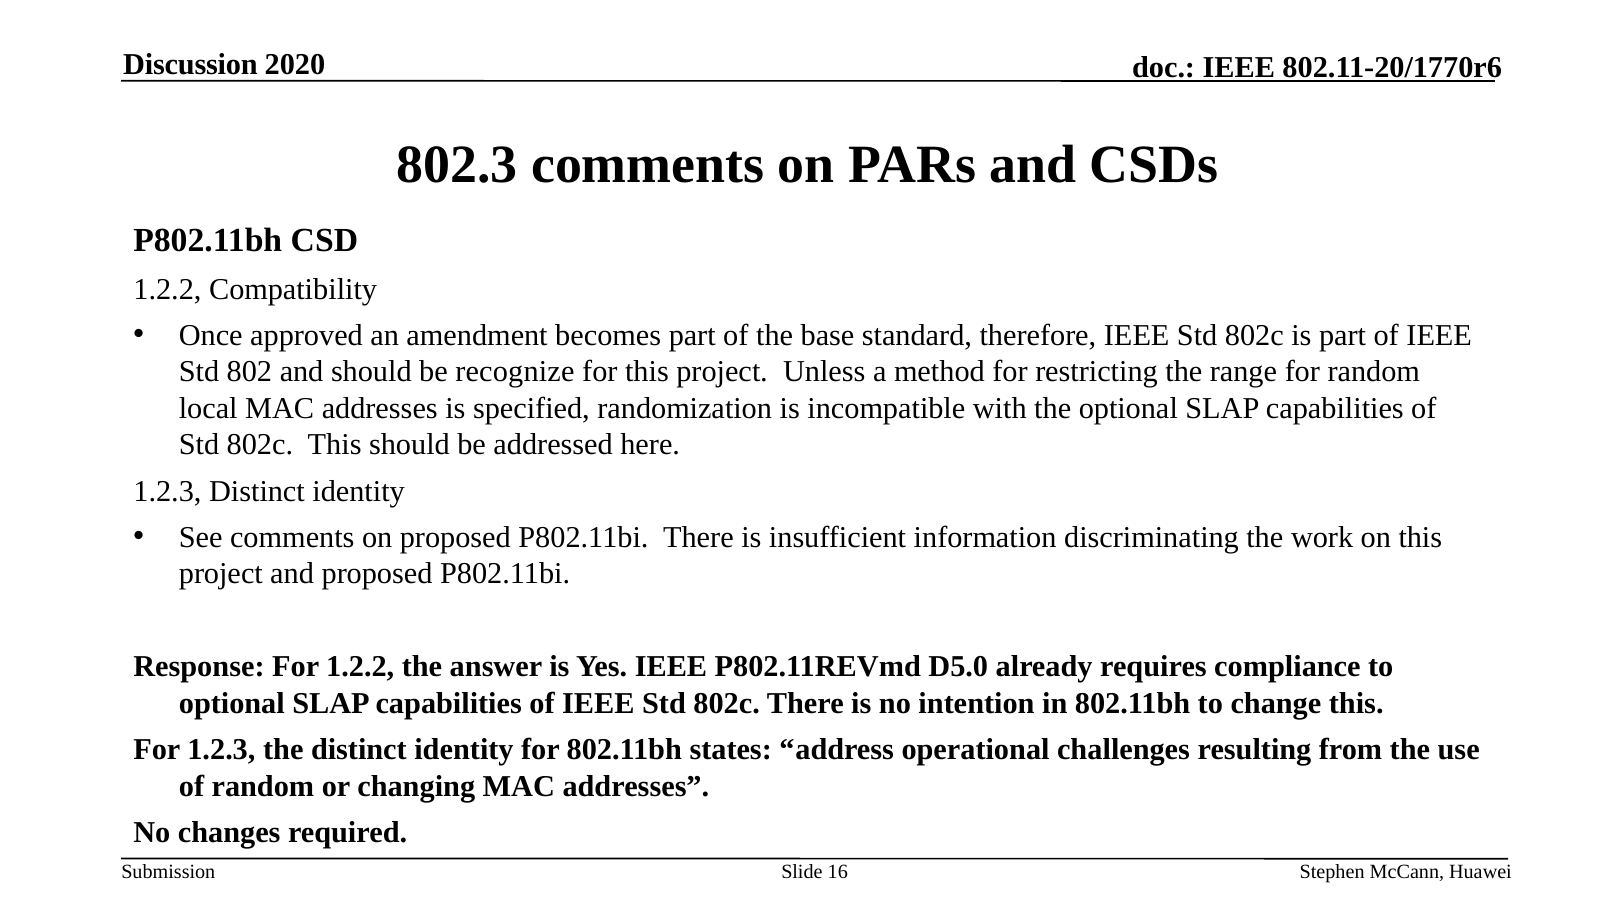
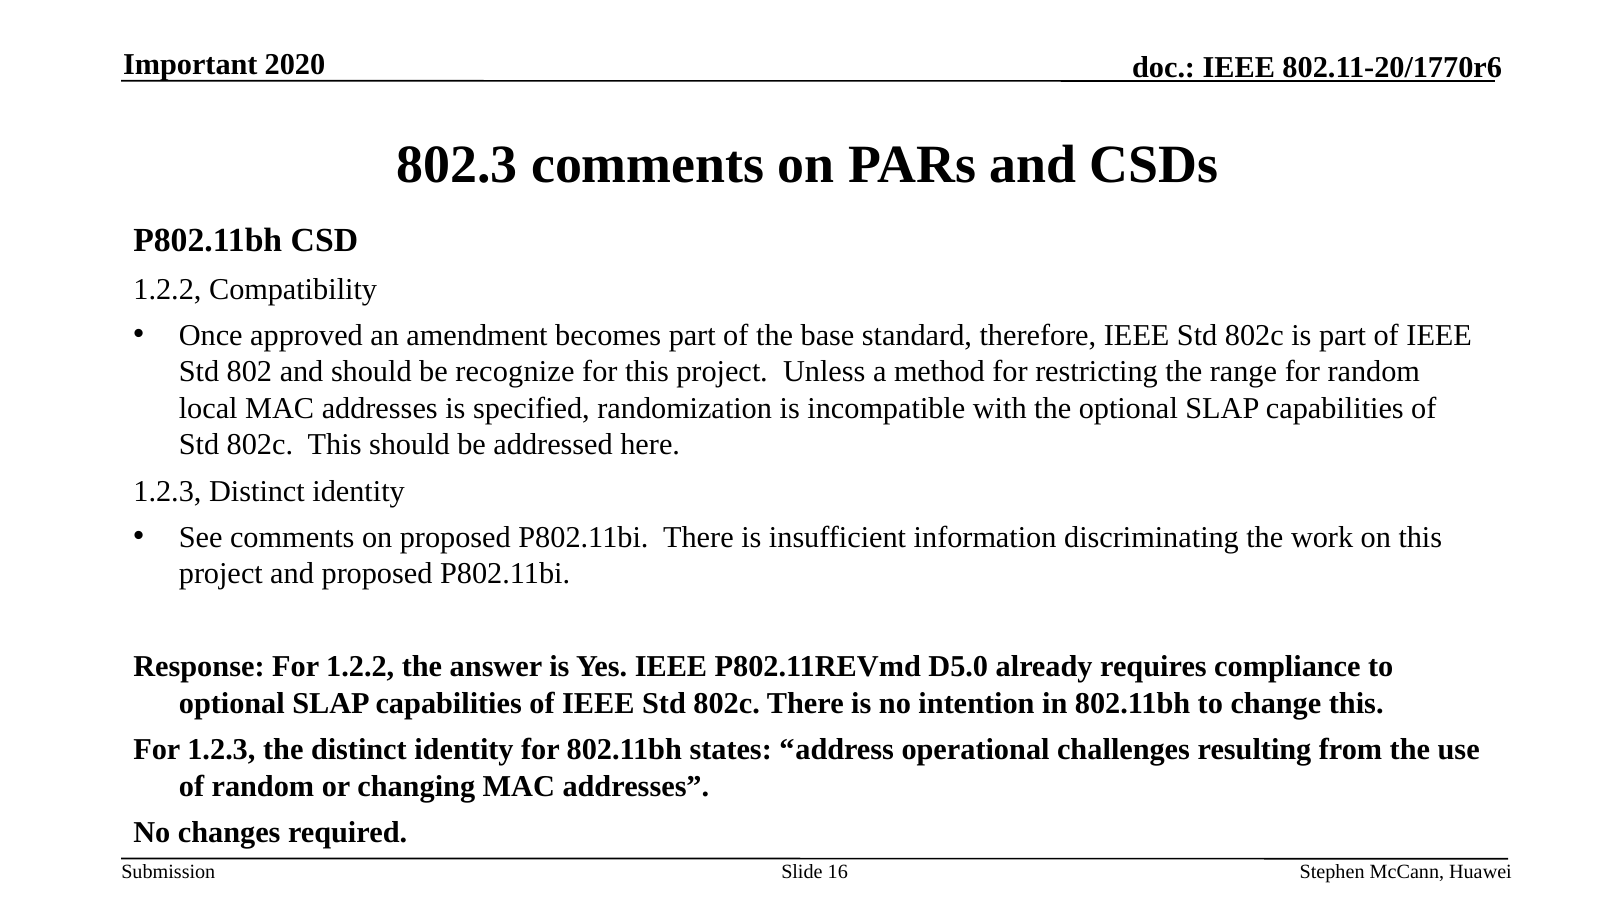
Discussion: Discussion -> Important (190, 64)
